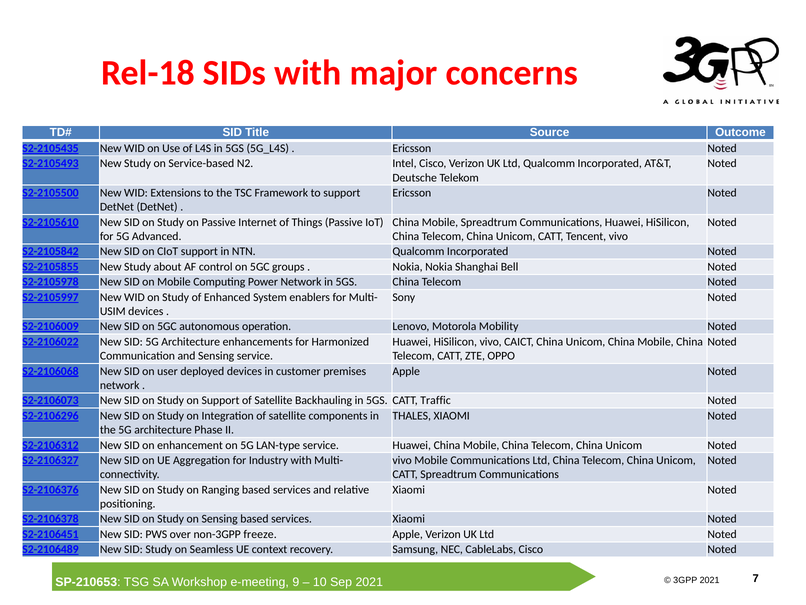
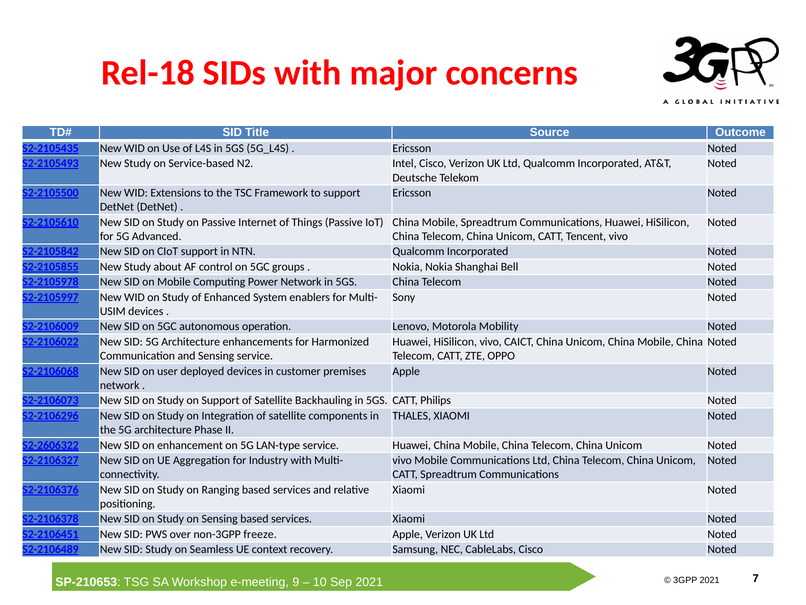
Traffic: Traffic -> Philips (436, 400)
S2-2106312: S2-2106312 -> S2-2606322 (50, 445)
